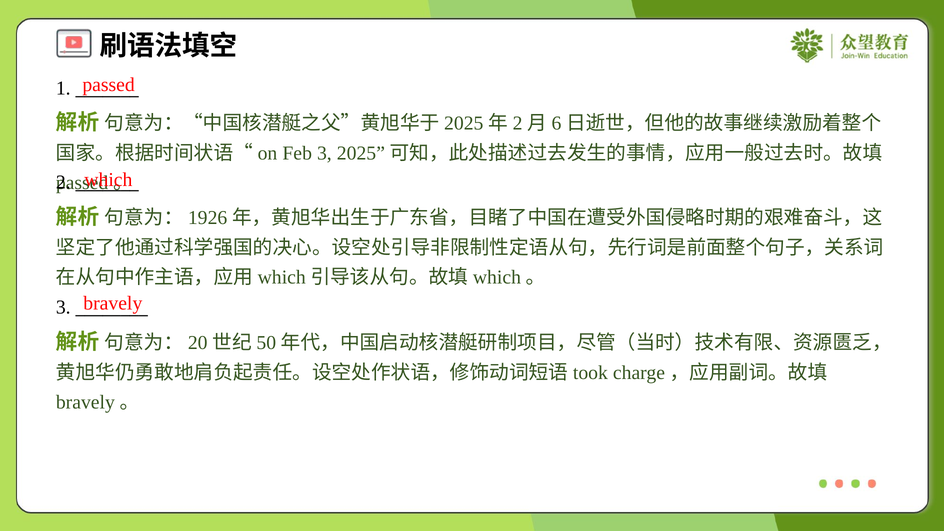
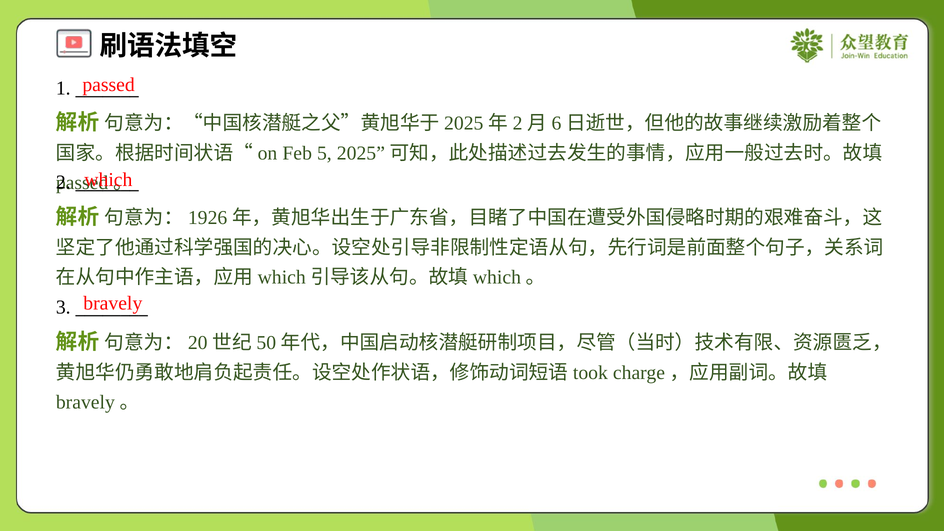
Feb 3: 3 -> 5 (324, 153)
